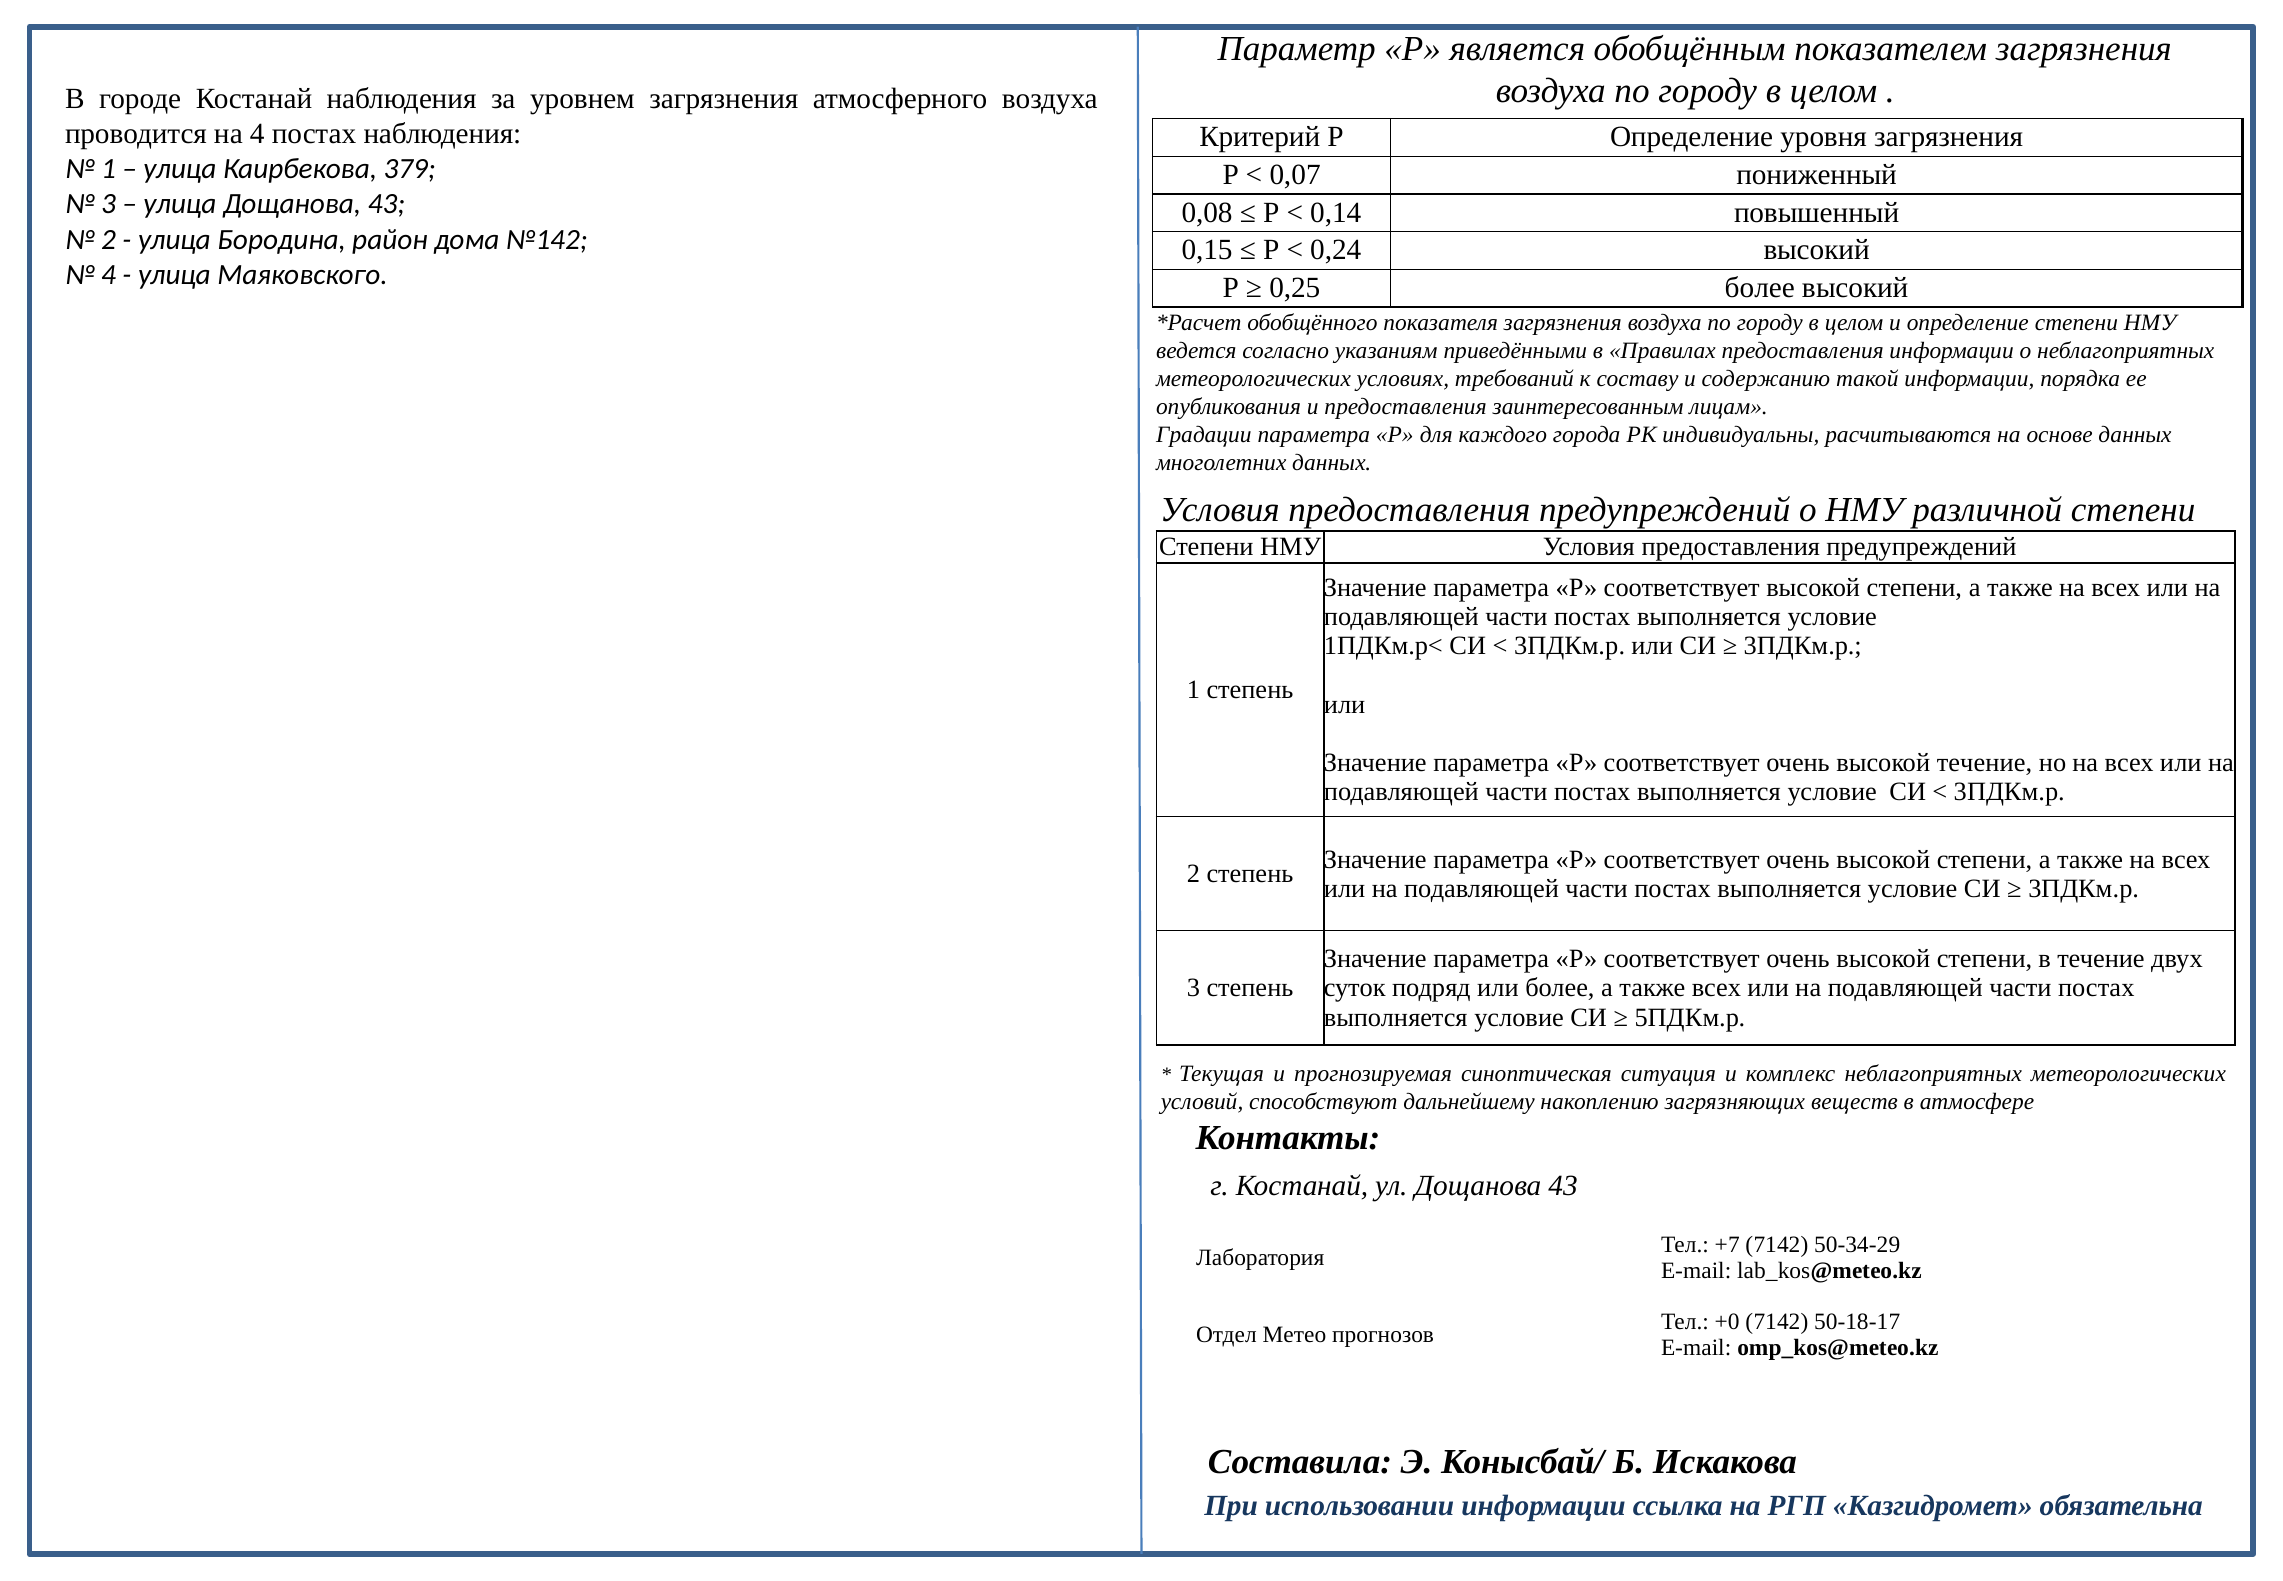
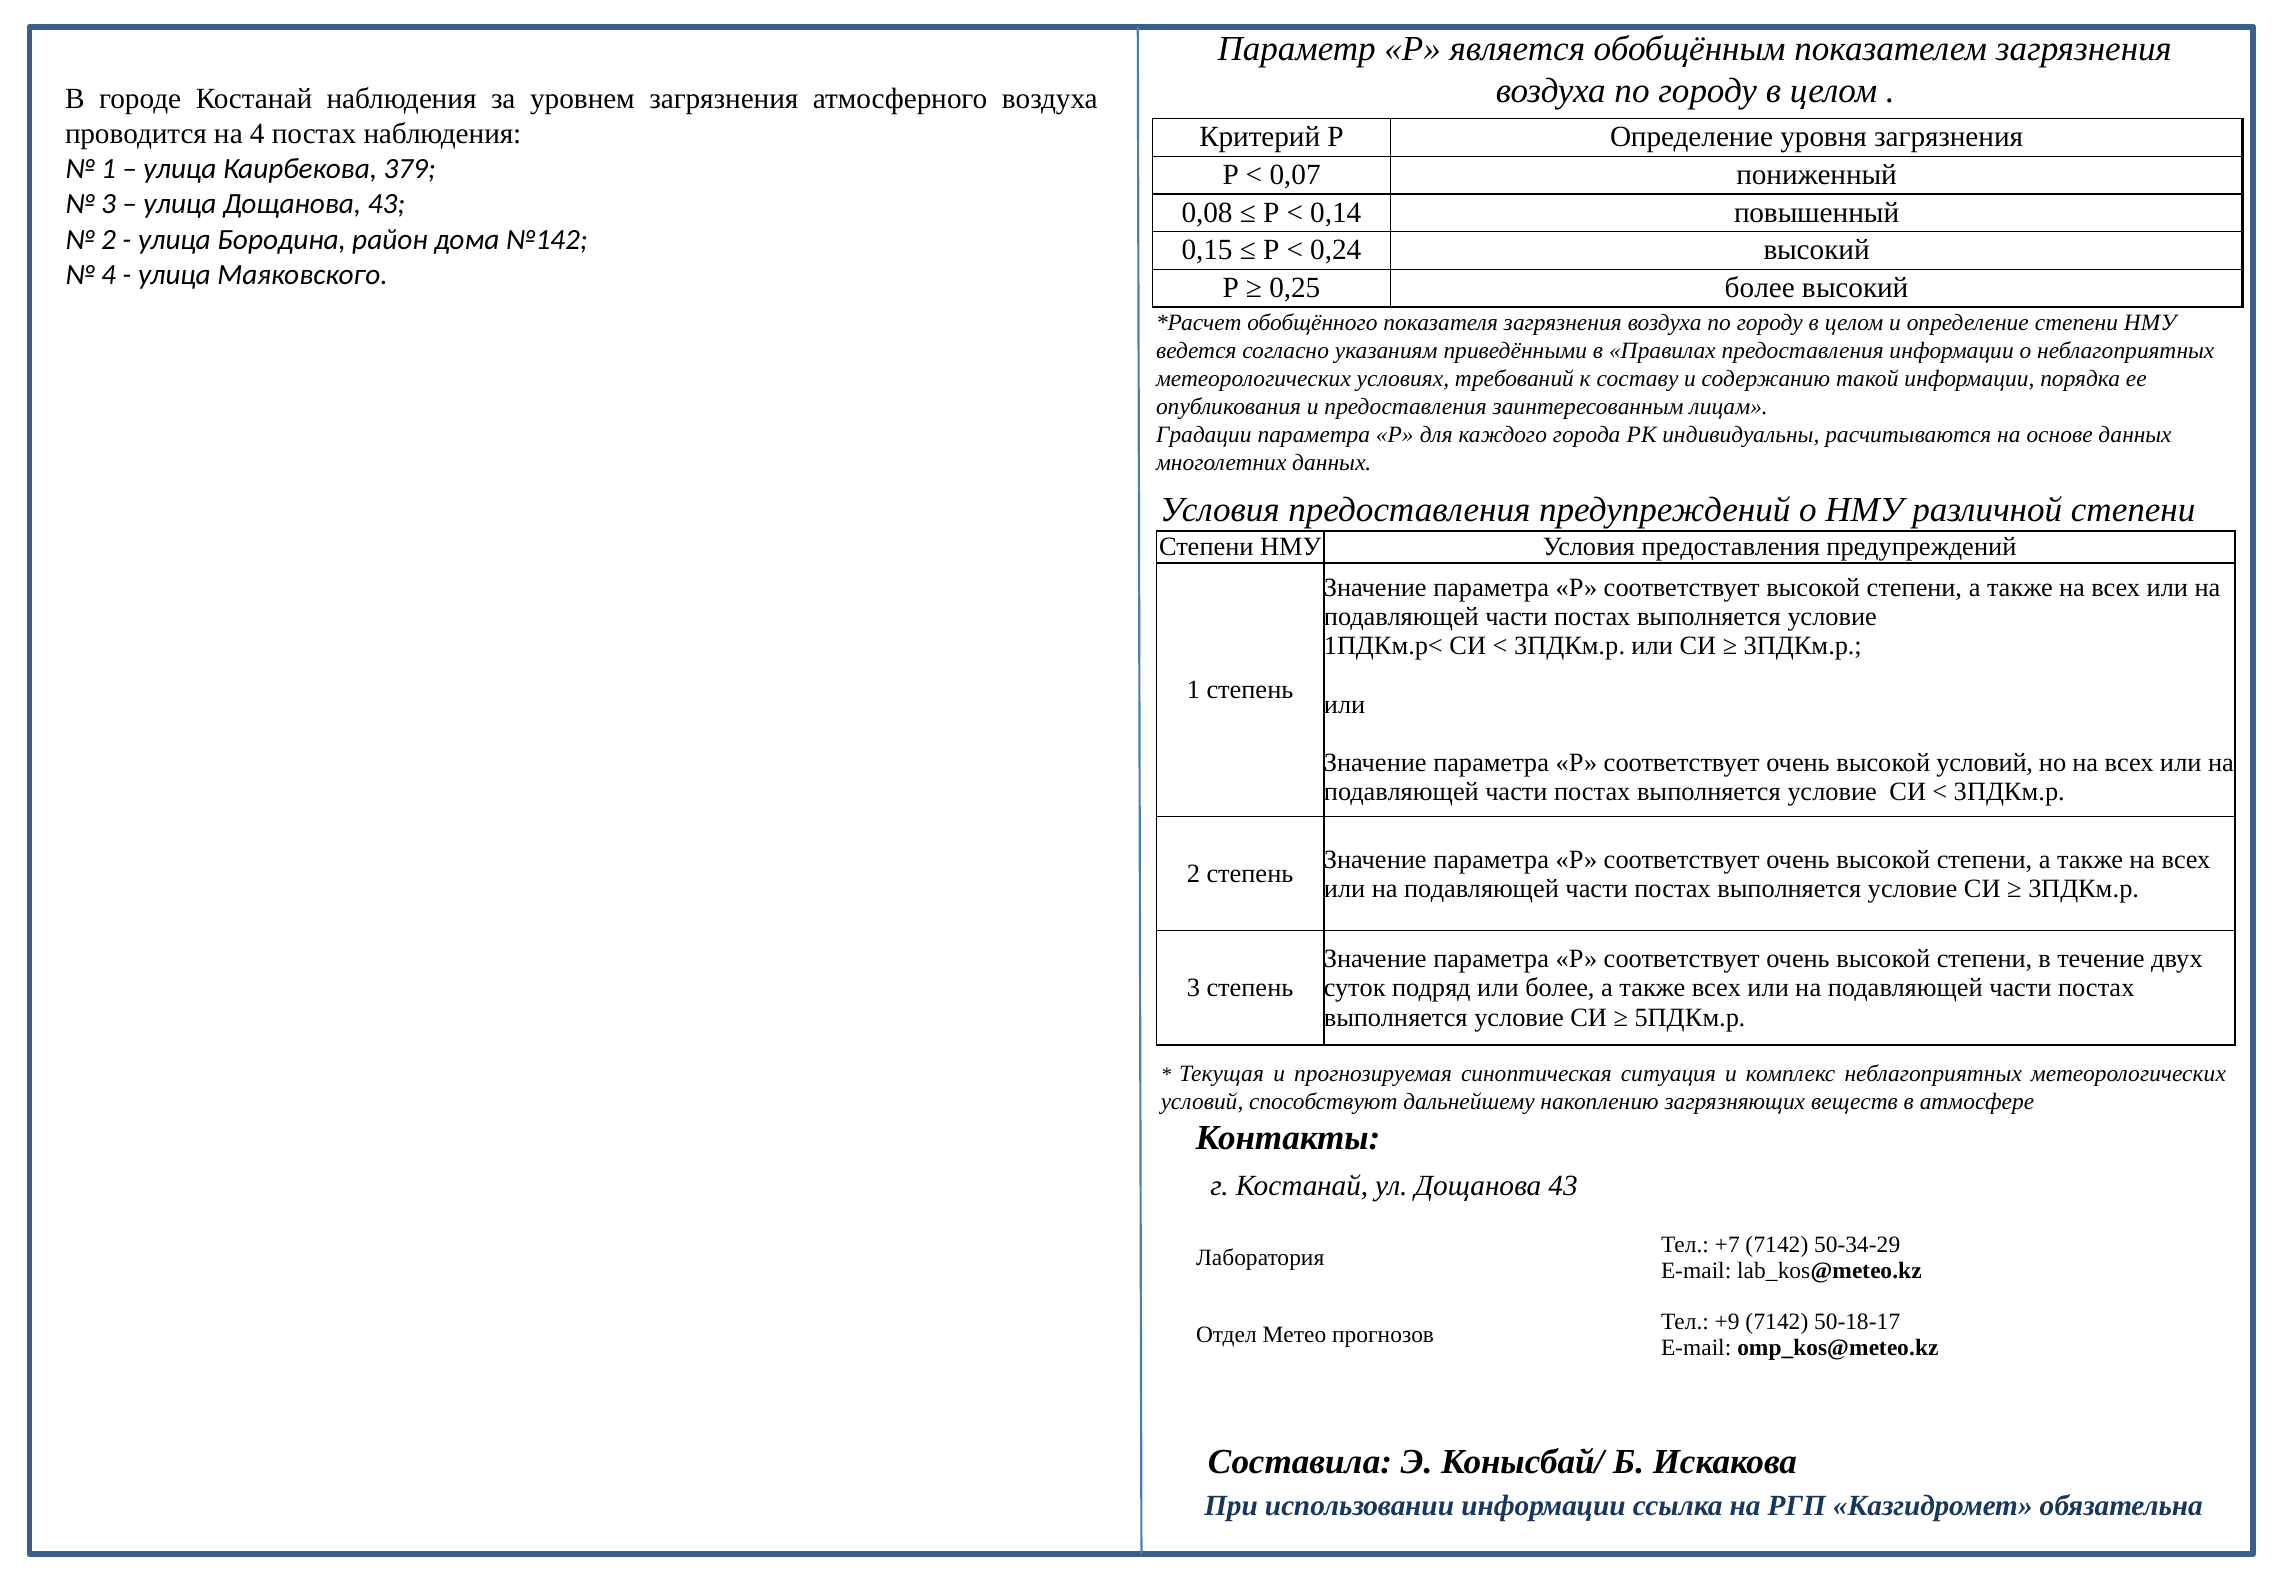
высокой течение: течение -> условий (1985, 763)
+0: +0 -> +9 (1727, 1322)
